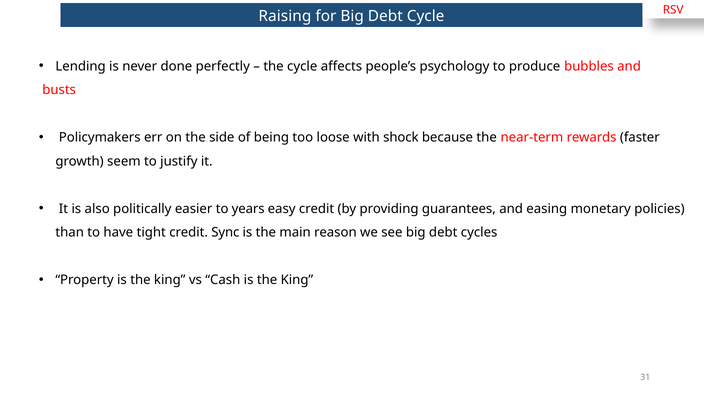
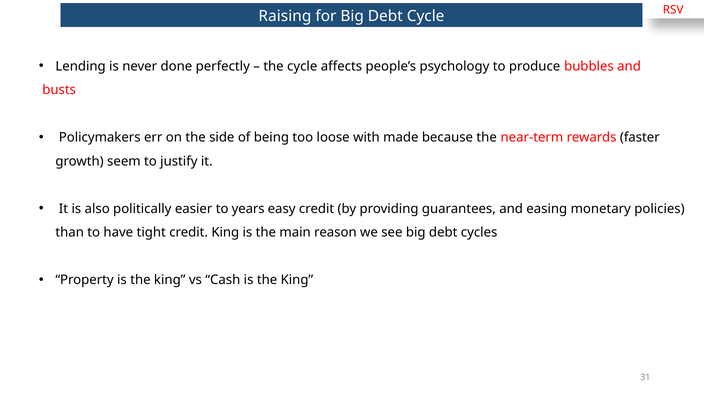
shock: shock -> made (401, 137)
credit Sync: Sync -> King (225, 232)
